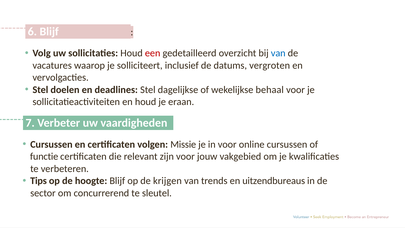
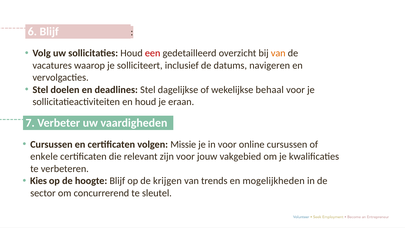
van colour: blue -> orange (278, 53)
vergroten: vergroten -> navigeren (270, 65)
functie: functie -> enkele (44, 157)
Tips: Tips -> Kies (39, 181)
uitzendbureaus: uitzendbureaus -> mogelijkheden (274, 181)
